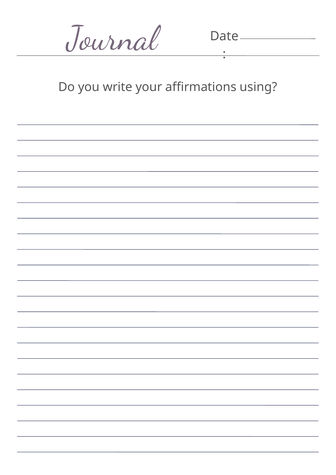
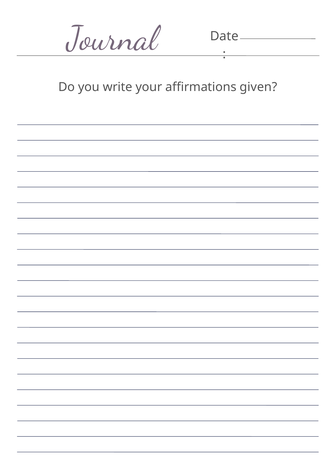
using: using -> given (259, 87)
